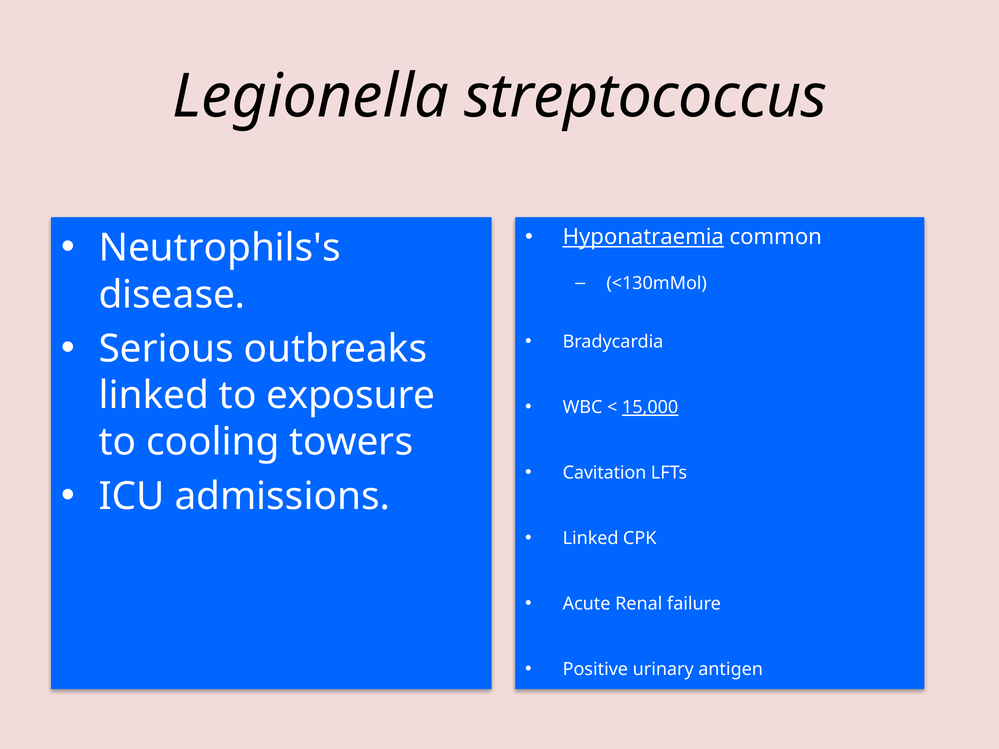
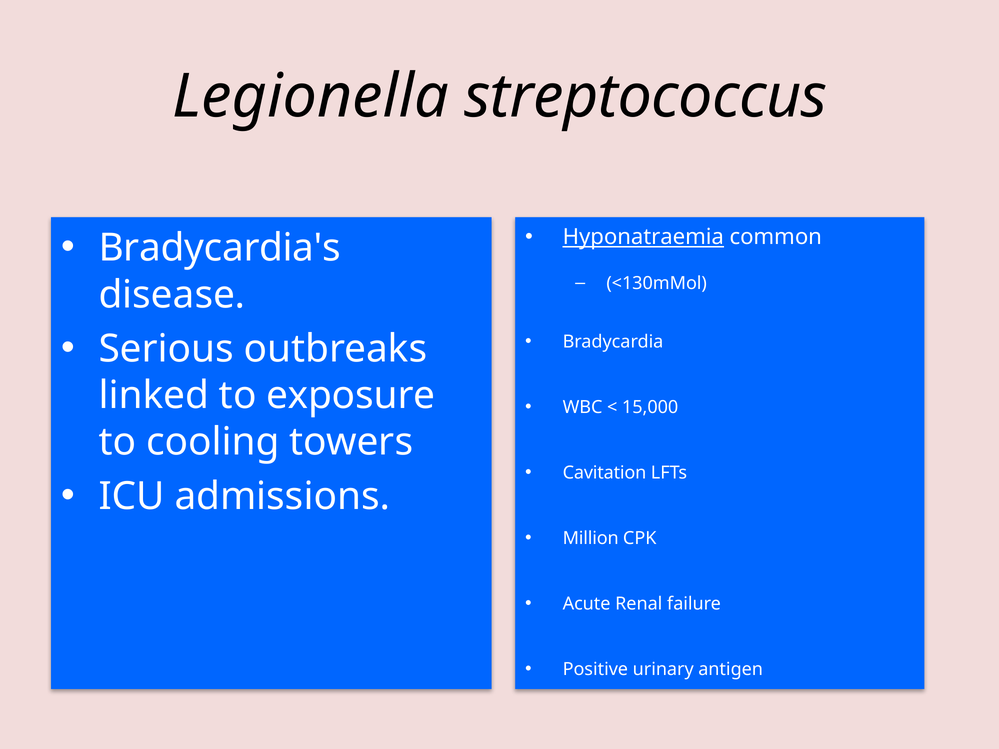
Neutrophils's: Neutrophils's -> Bradycardia's (220, 248)
15,000 underline: present -> none (650, 408)
Linked: Linked -> Million (591, 539)
